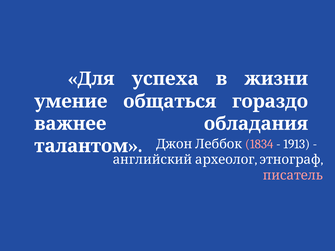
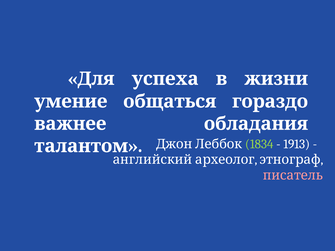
1834 colour: pink -> light green (259, 144)
